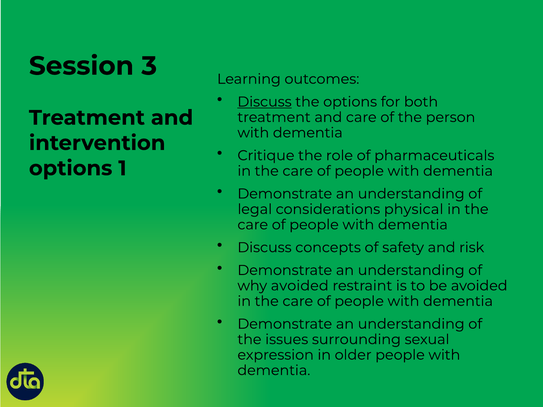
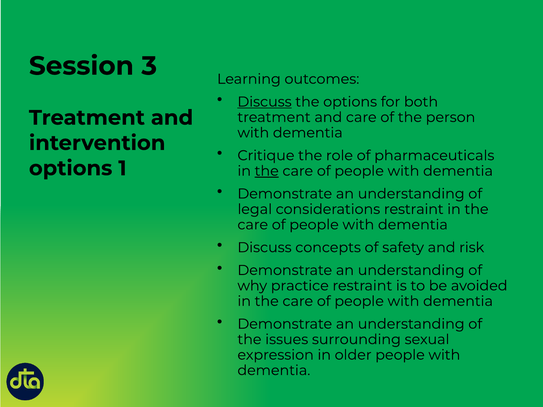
the underline: none -> present (267, 171)
considerations physical: physical -> restraint (414, 209)
why avoided: avoided -> practice (300, 286)
